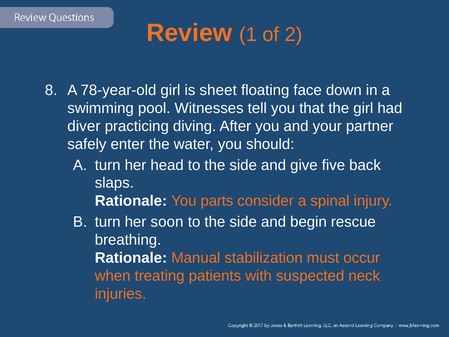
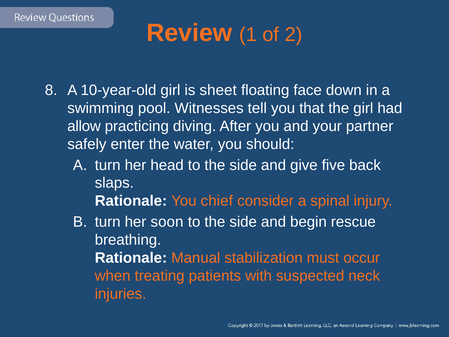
78-year-old: 78-year-old -> 10-year-old (118, 90)
diver: diver -> allow (84, 126)
parts: parts -> chief (217, 201)
